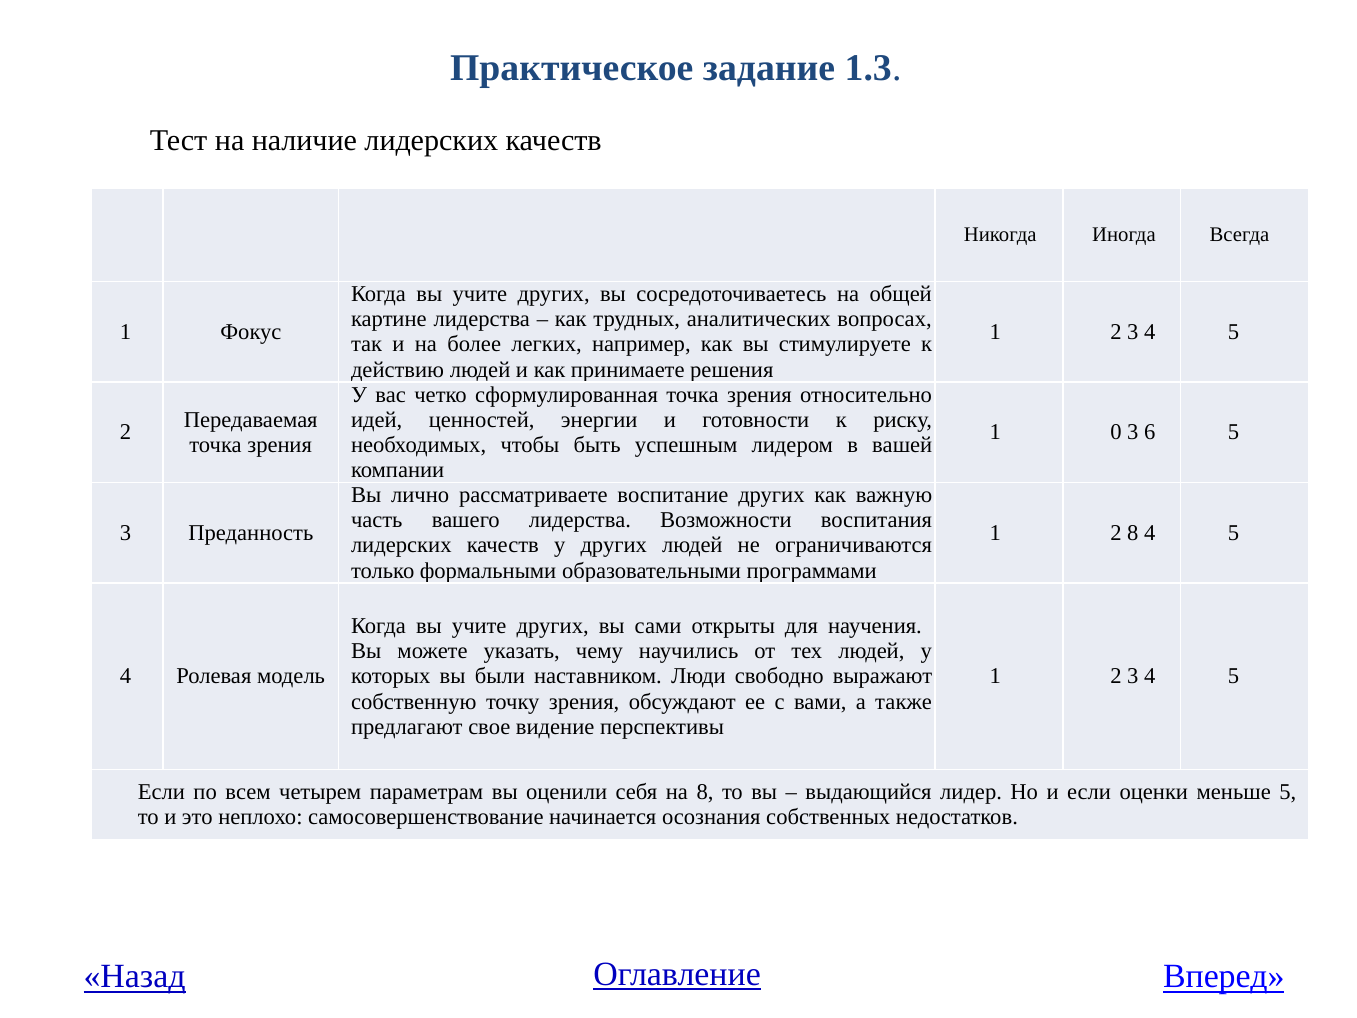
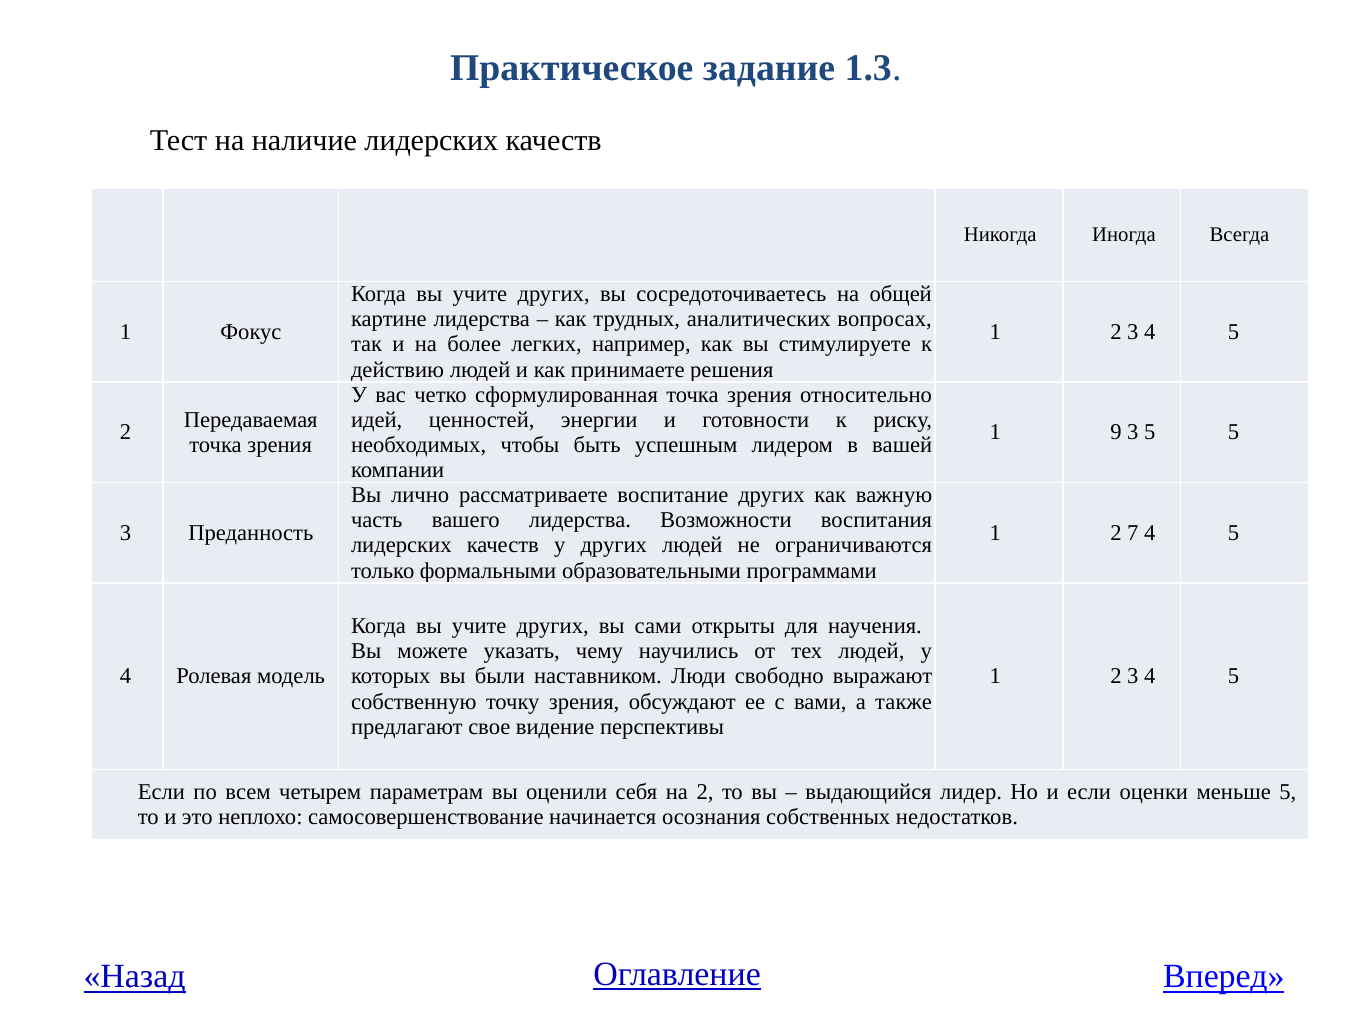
0: 0 -> 9 (1116, 432)
3 6: 6 -> 5 (1150, 432)
2 8: 8 -> 7 (1133, 533)
на 8: 8 -> 2 (705, 792)
